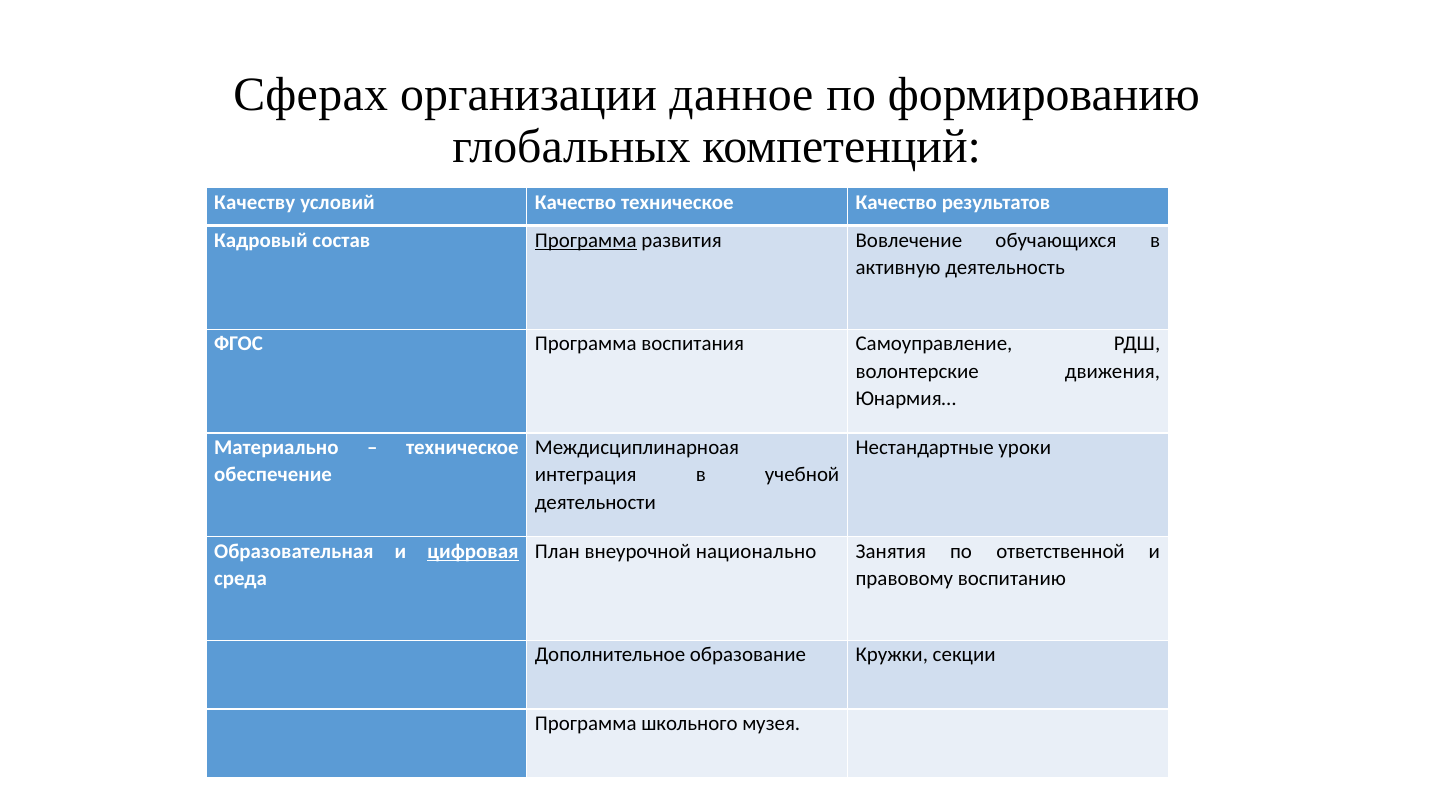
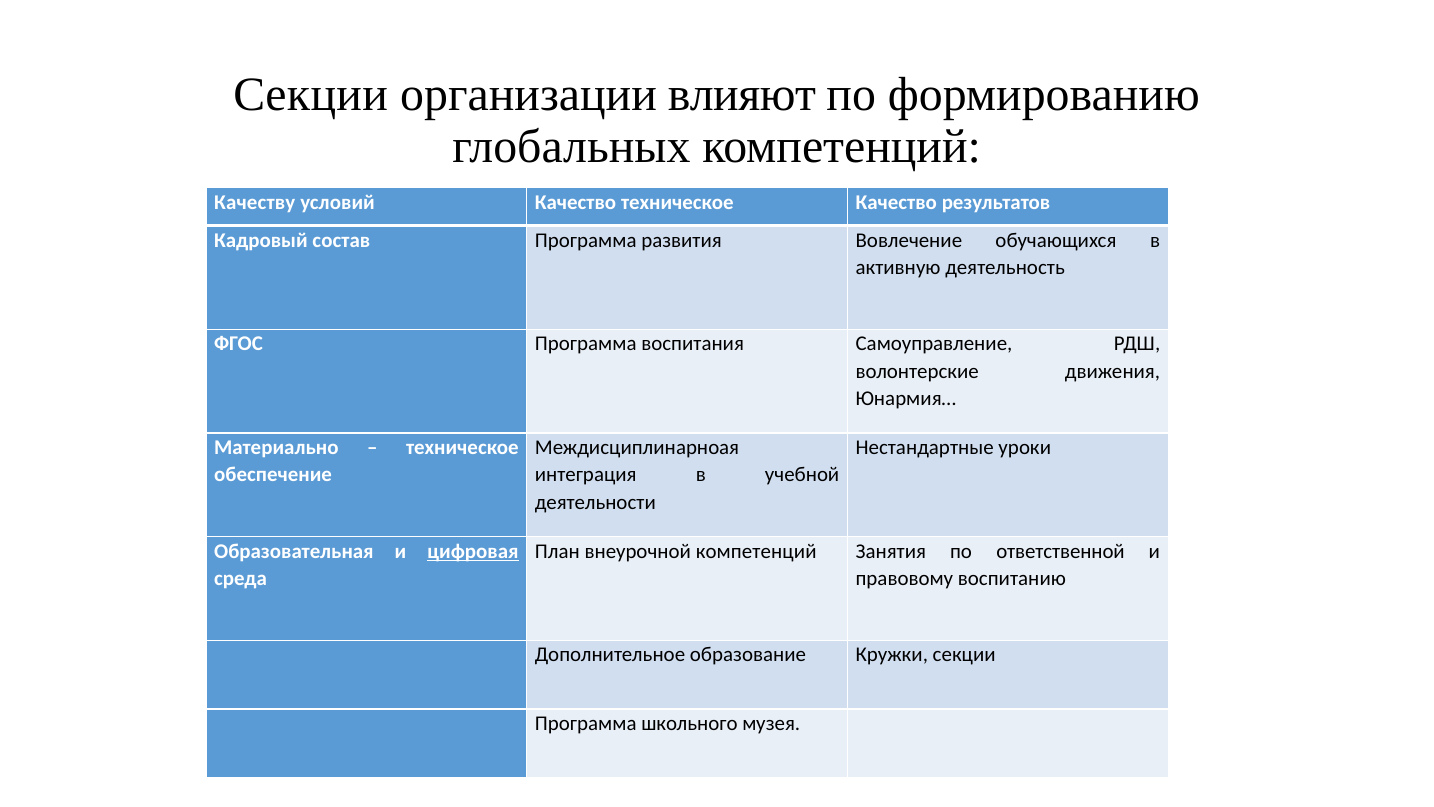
Сферах: Сферах -> Секции (311, 95)
данное: данное -> влияют (742, 95)
Программа underline: present -> none (586, 240)
внеурочной национально: национально -> компетенций (756, 551)
